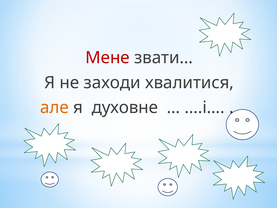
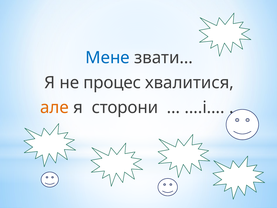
Мене colour: red -> blue (108, 58)
заходи: заходи -> процес (112, 83)
духовне: духовне -> сторони (125, 107)
